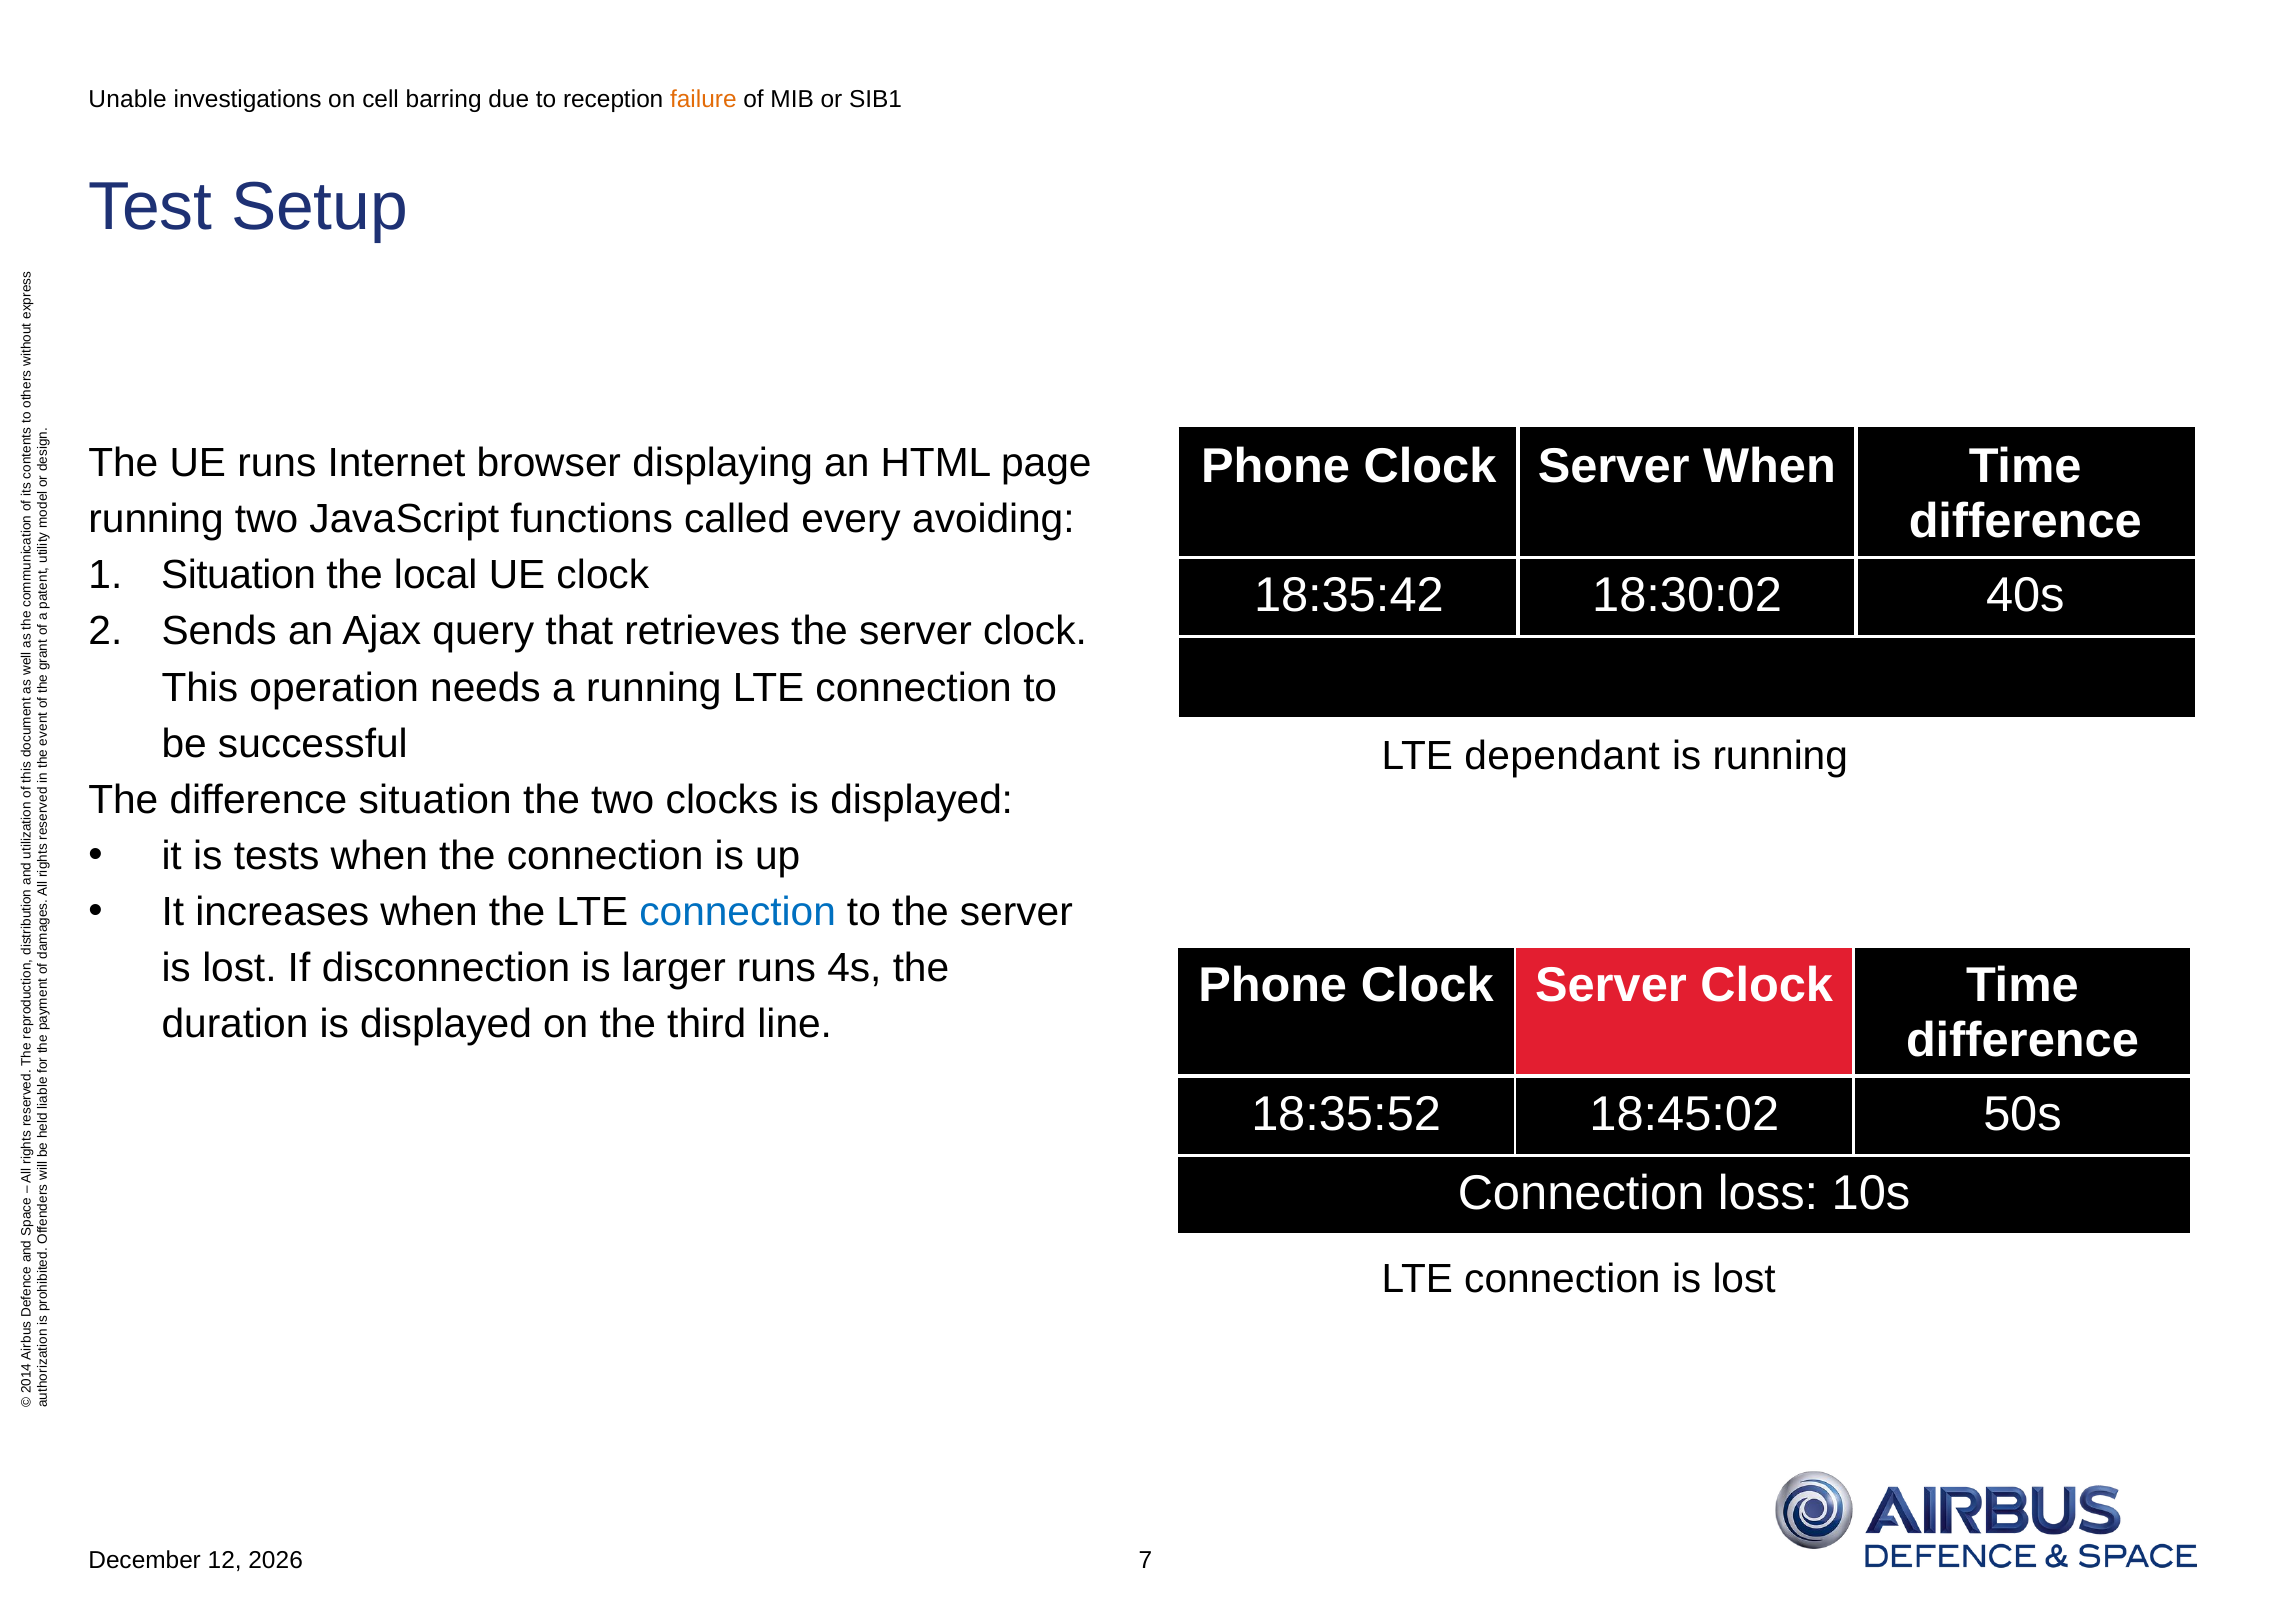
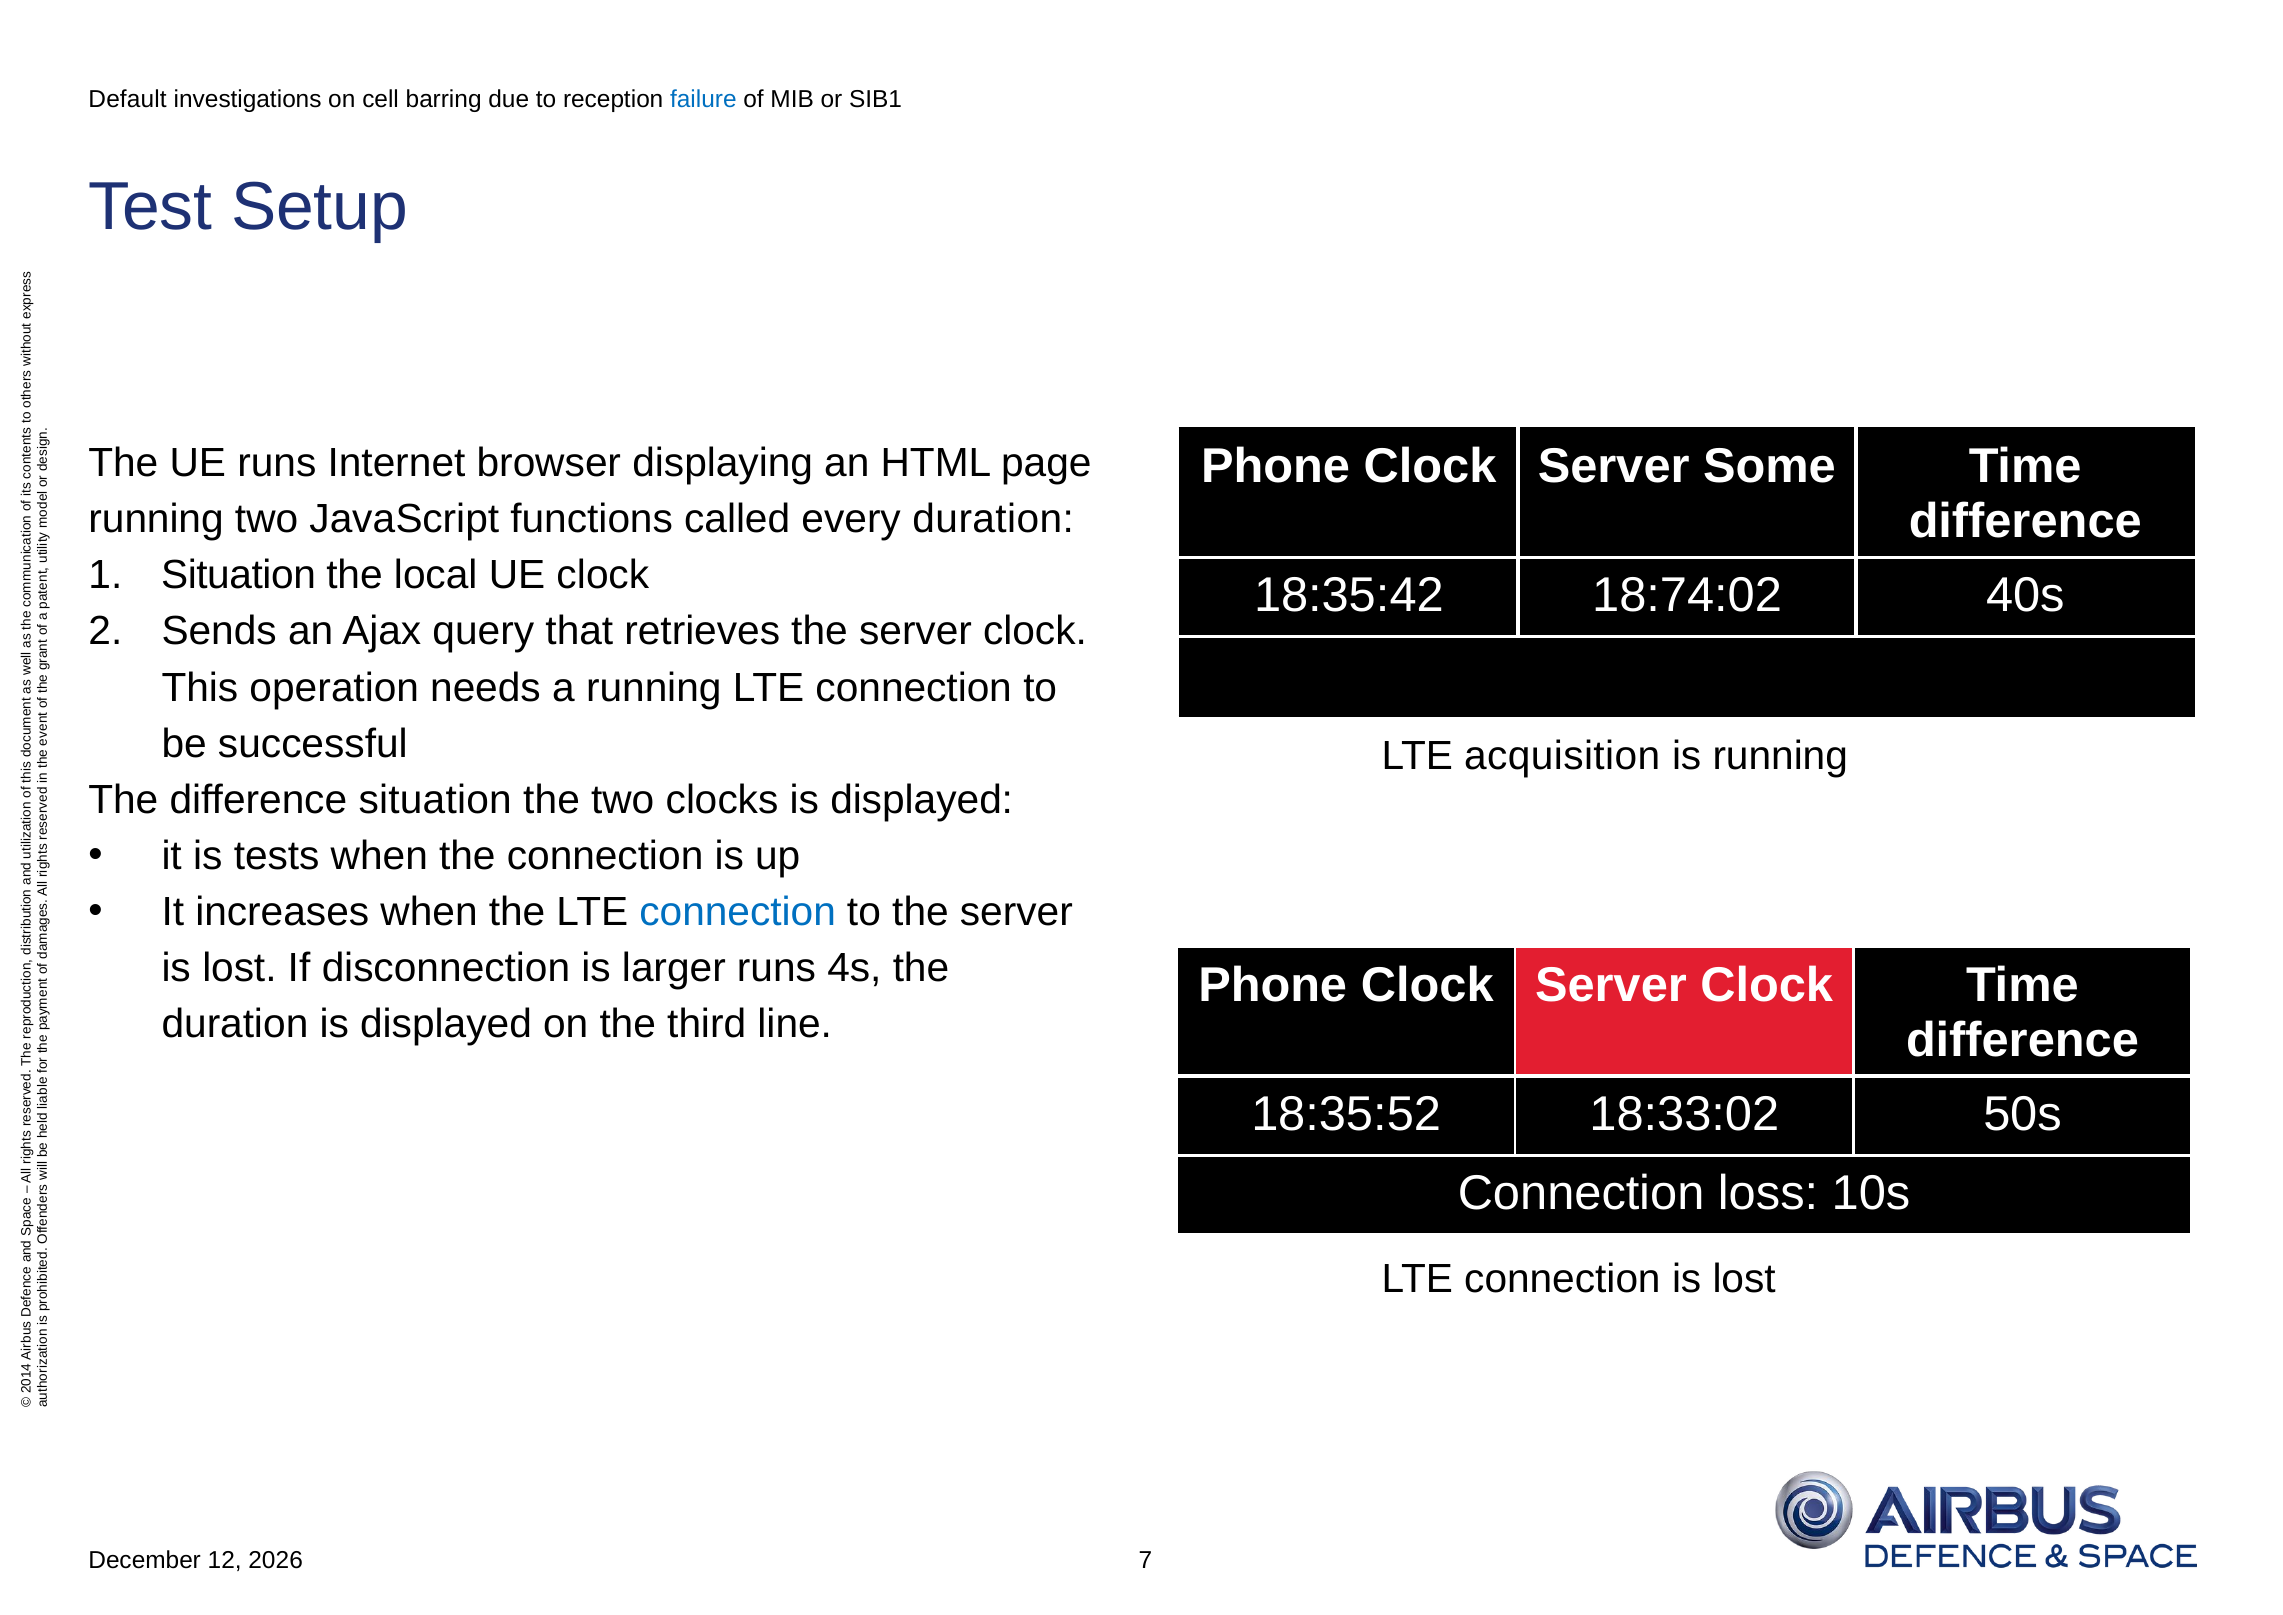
Unable: Unable -> Default (128, 100)
failure colour: orange -> blue (703, 100)
Server When: When -> Some (1769, 466)
every avoiding: avoiding -> duration (993, 519)
18:30:02: 18:30:02 -> 18:74:02 (1687, 595)
dependant: dependant -> acquisition (1562, 755)
18:45:02: 18:45:02 -> 18:33:02 (1684, 1114)
